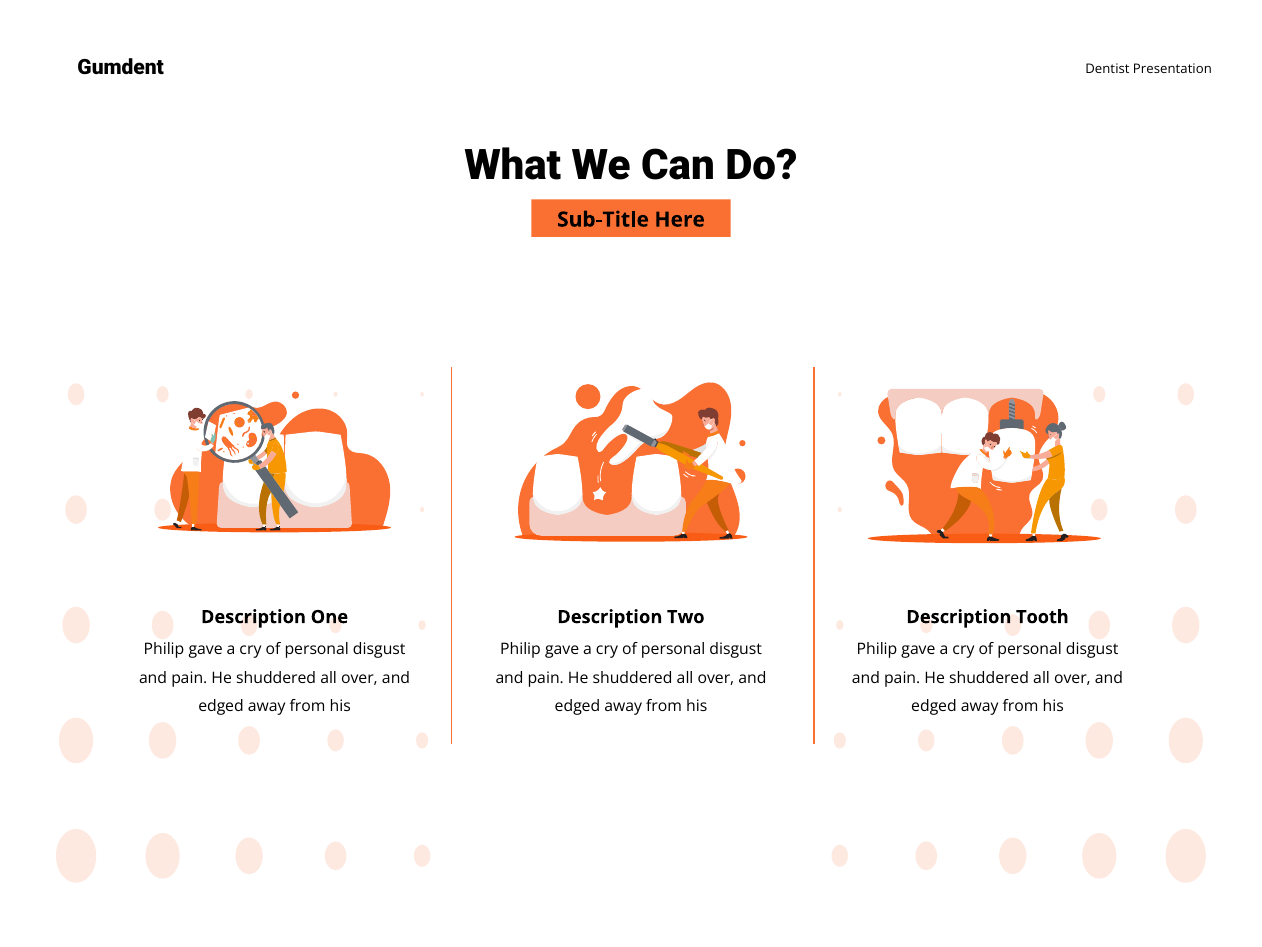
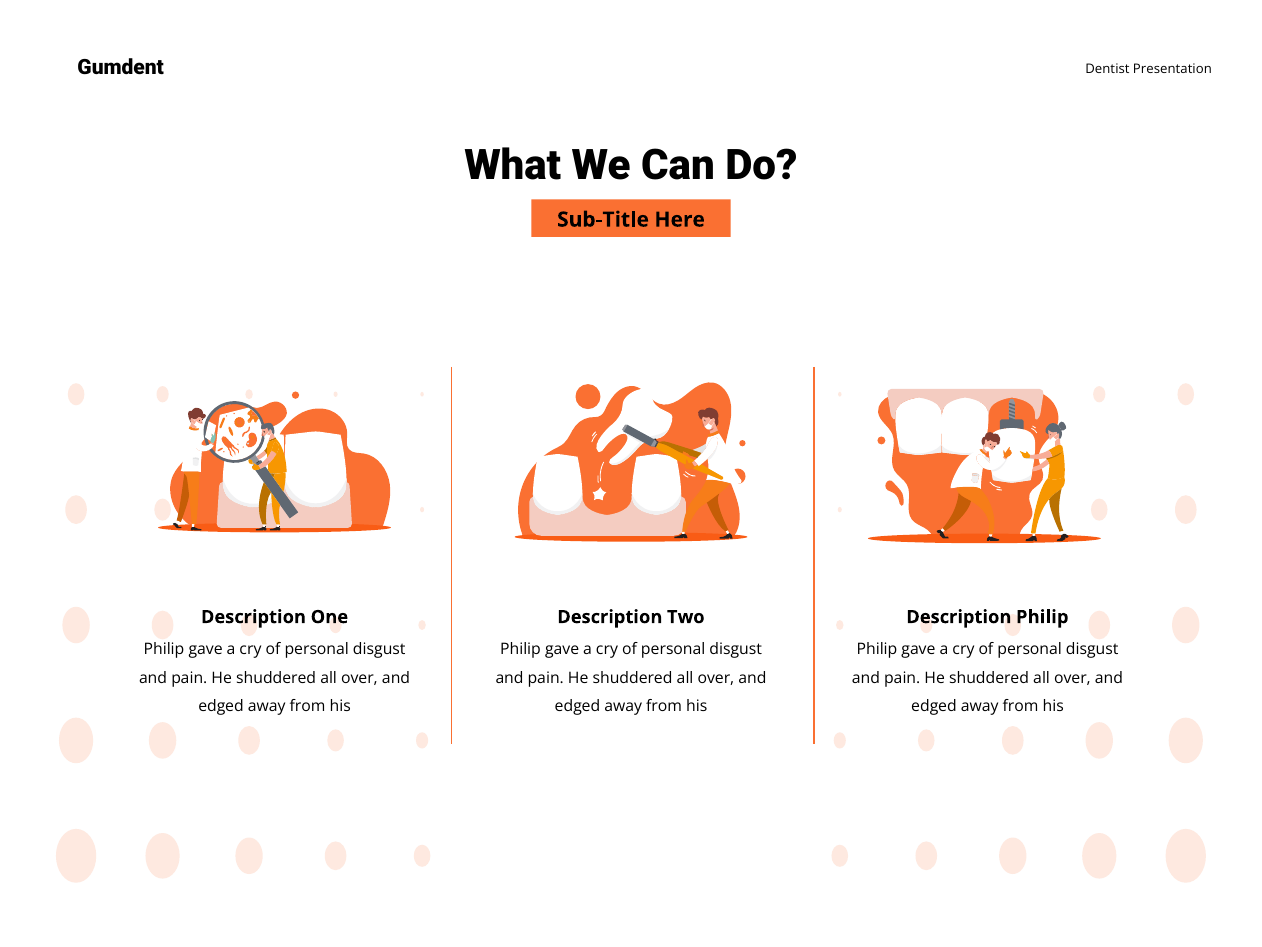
Description Tooth: Tooth -> Philip (1042, 617)
